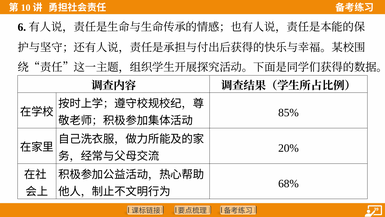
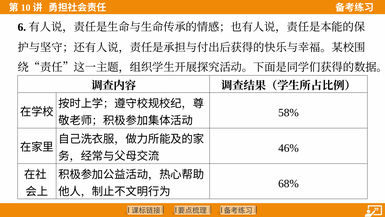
85%: 85% -> 58% (289, 112)
20%: 20% -> 46% (289, 148)
